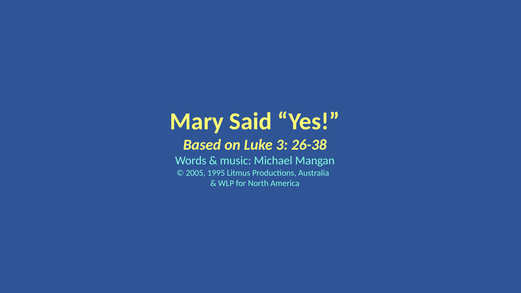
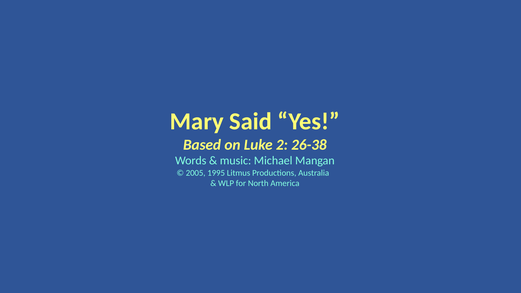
3: 3 -> 2 (282, 145)
